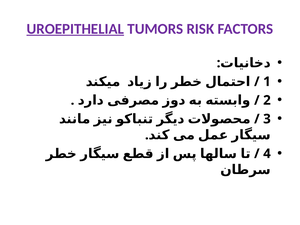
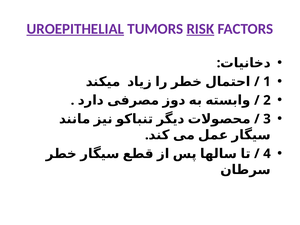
RISK underline: none -> present (200, 29)
